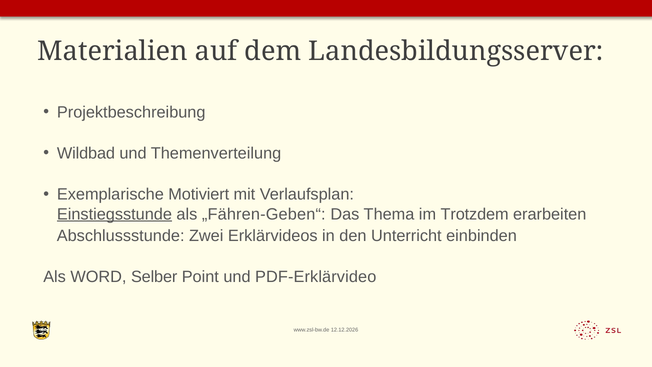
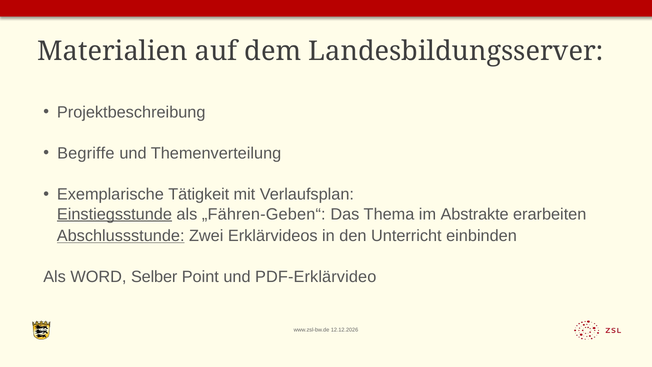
Wildbad: Wildbad -> Begriffe (86, 153)
Motiviert: Motiviert -> Tätigkeit (199, 194)
Trotzdem: Trotzdem -> Abstrakte (475, 214)
Abschlussstunde underline: none -> present (121, 236)
